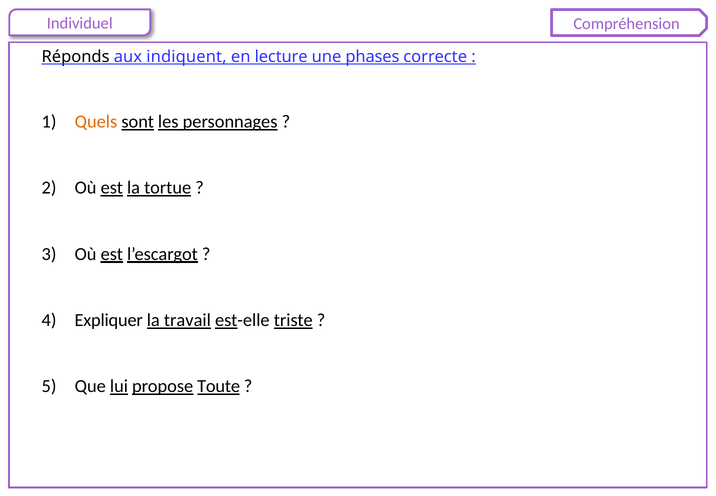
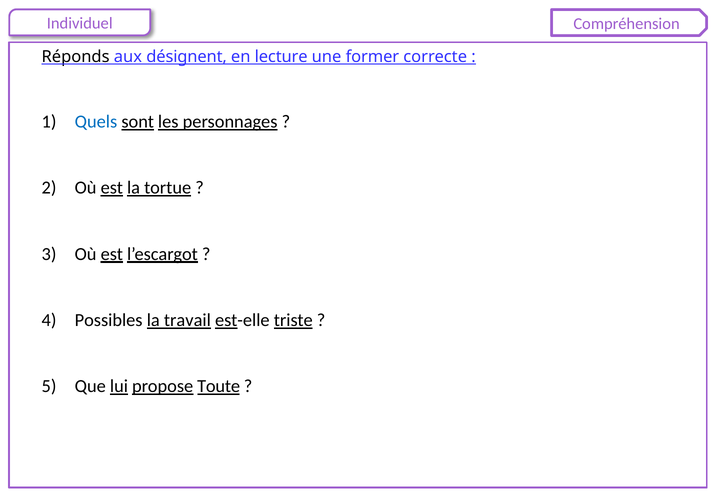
indiquent: indiquent -> désignent (187, 57)
phases: phases -> former (372, 57)
Quels colour: orange -> blue (96, 122)
Expliquer: Expliquer -> Possibles (109, 320)
